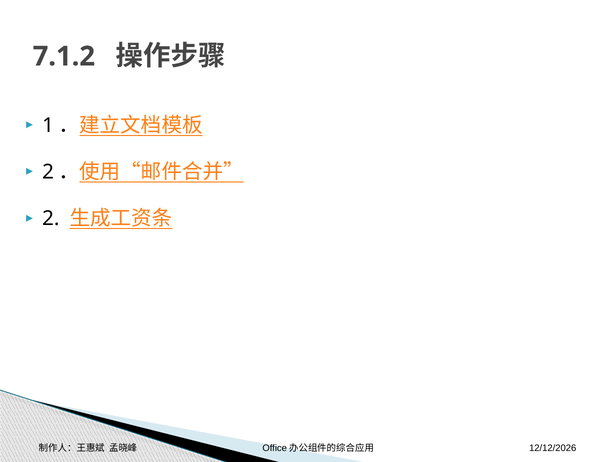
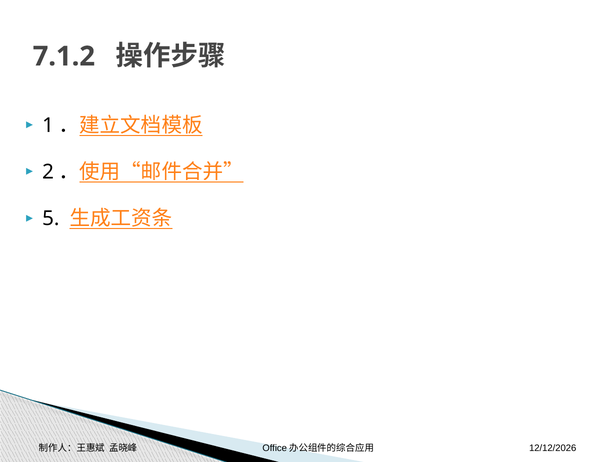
2: 2 -> 5 (51, 219)
